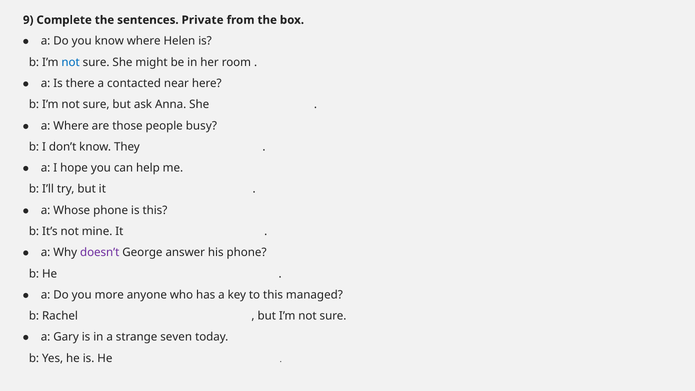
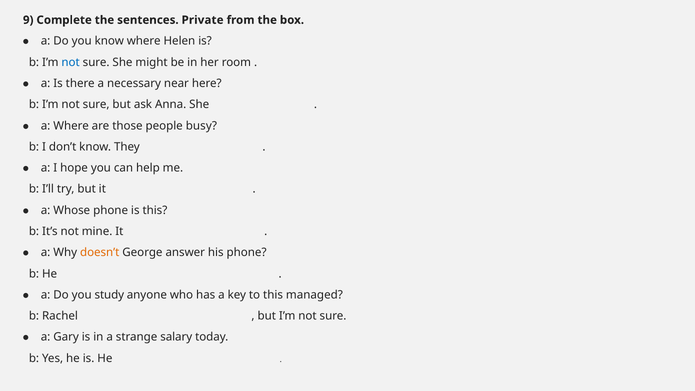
contacted: contacted -> necessary (134, 83)
doesn’t colour: purple -> orange (100, 253)
more: more -> study (109, 295)
seven: seven -> salary (176, 337)
